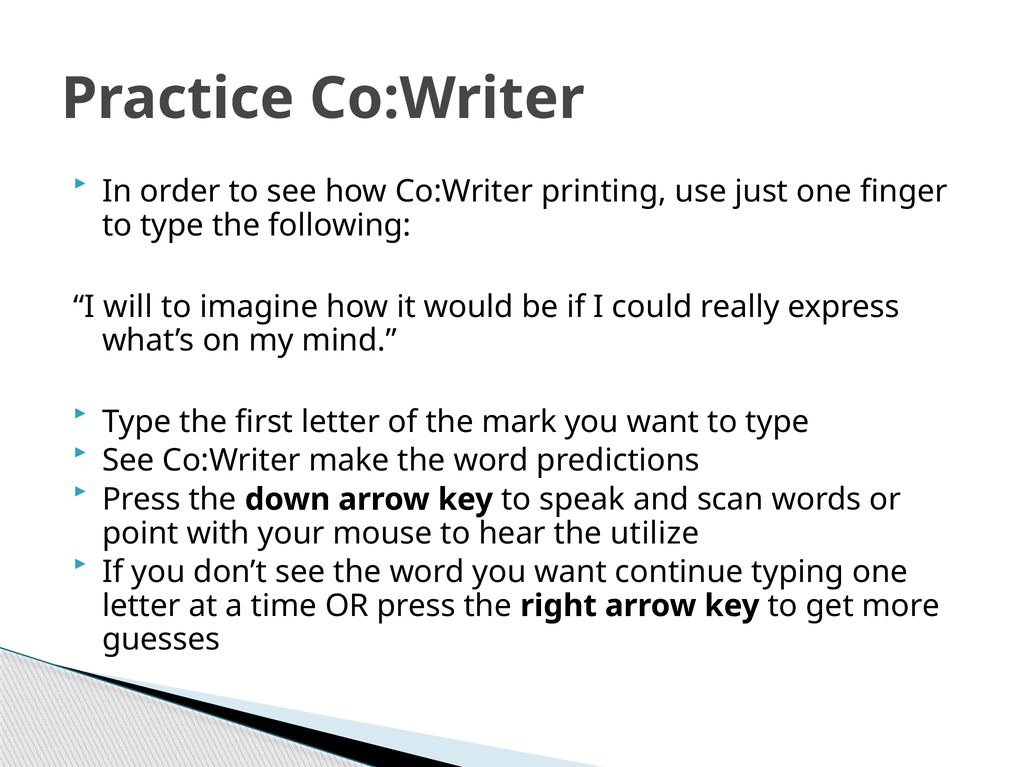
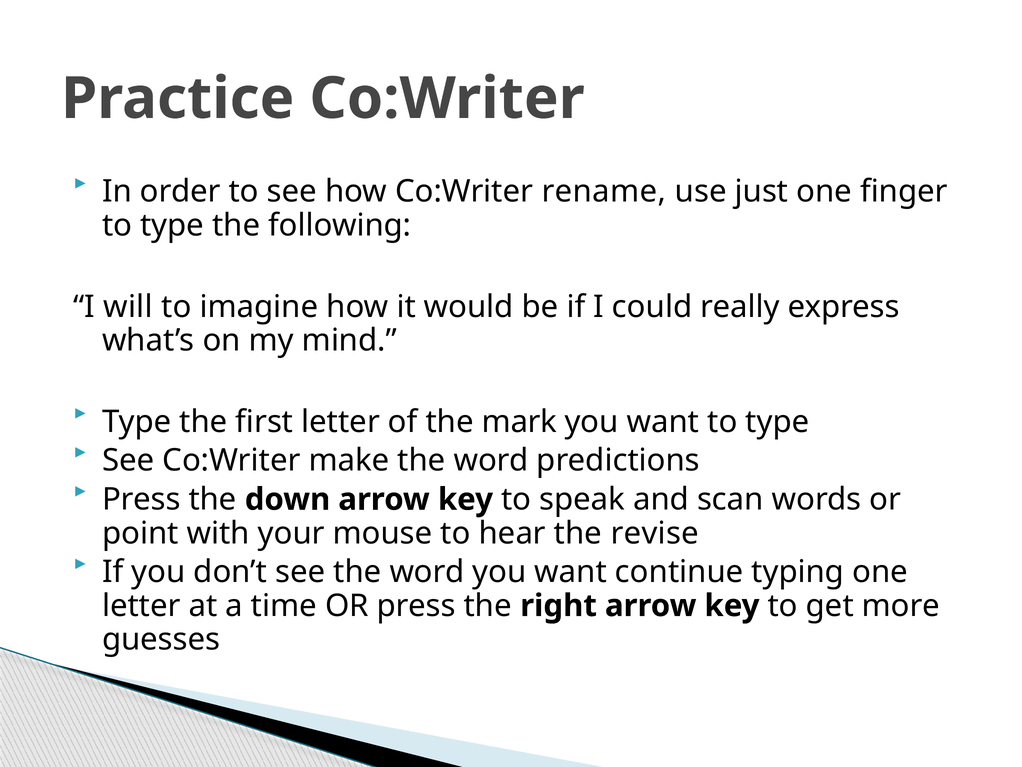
printing: printing -> rename (604, 192)
utilize: utilize -> revise (655, 533)
